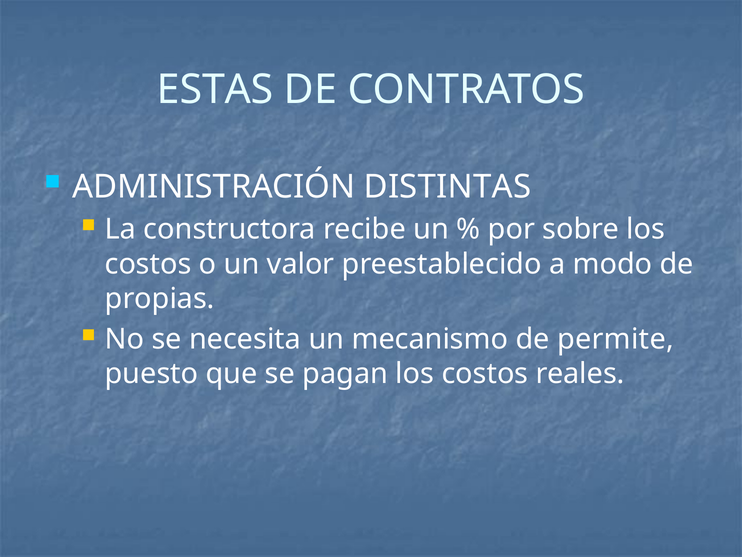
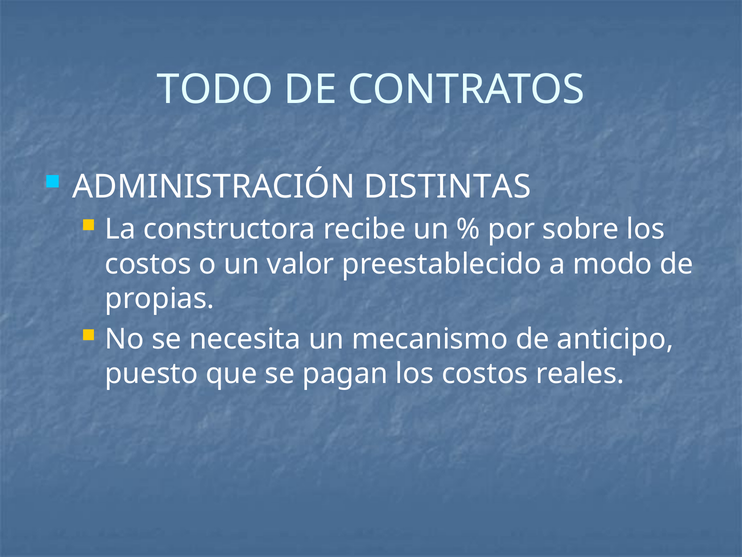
ESTAS: ESTAS -> TODO (215, 89)
permite: permite -> anticipo (616, 339)
